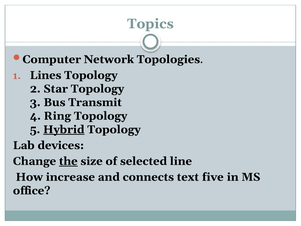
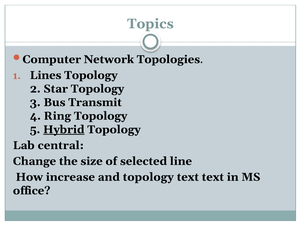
devices: devices -> central (61, 145)
the underline: present -> none (68, 161)
and connects: connects -> topology (148, 177)
text five: five -> text (213, 177)
